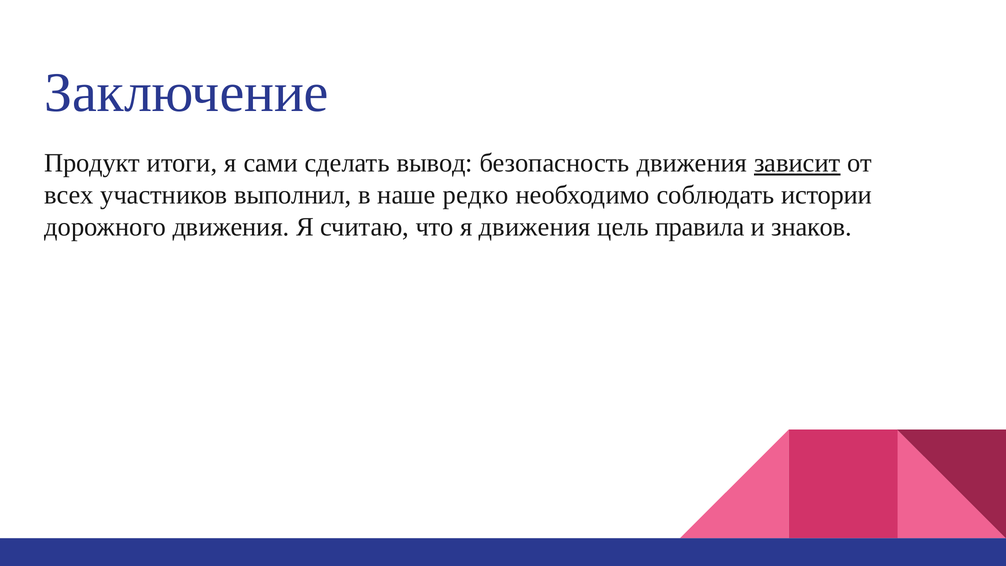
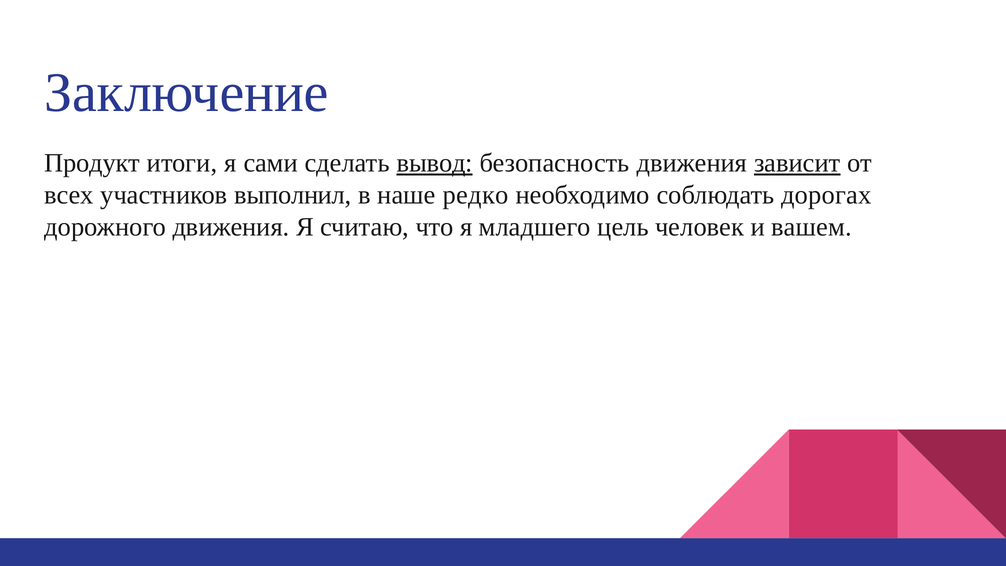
вывод underline: none -> present (435, 163)
истории: истории -> дорогах (826, 195)
я движения: движения -> младшего (535, 227)
правила: правила -> человек (700, 227)
знаков: знаков -> вашем (812, 227)
